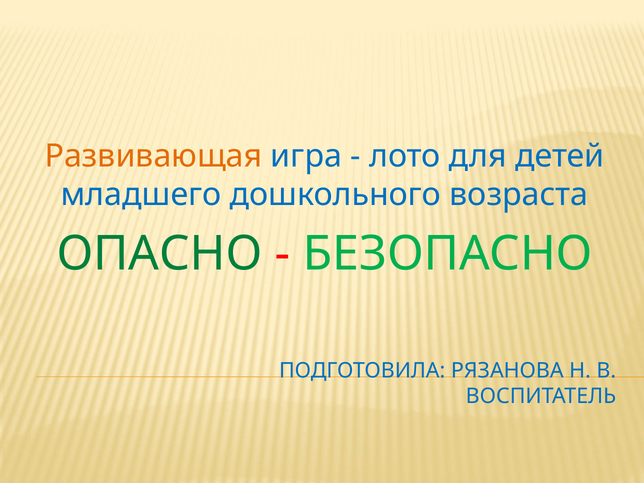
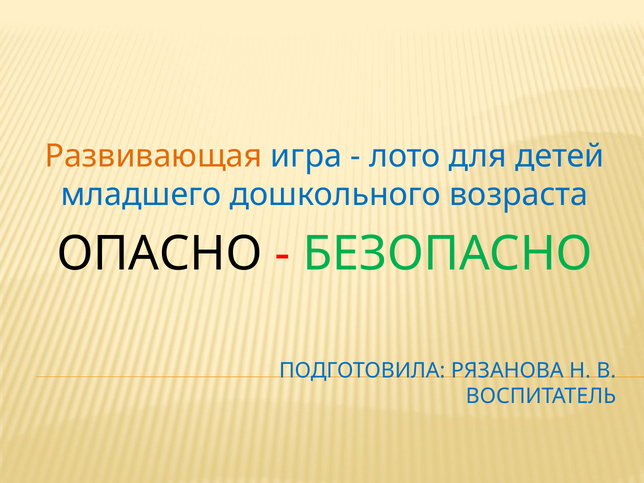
ОПАСНО colour: green -> black (159, 254)
